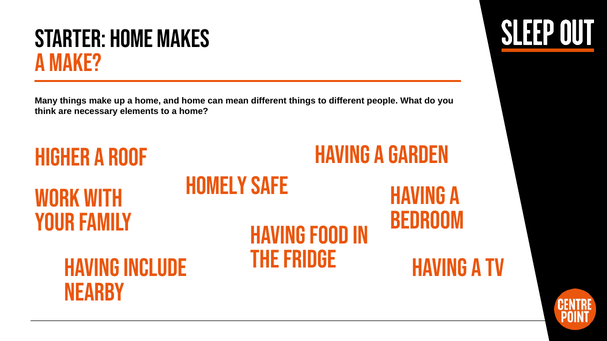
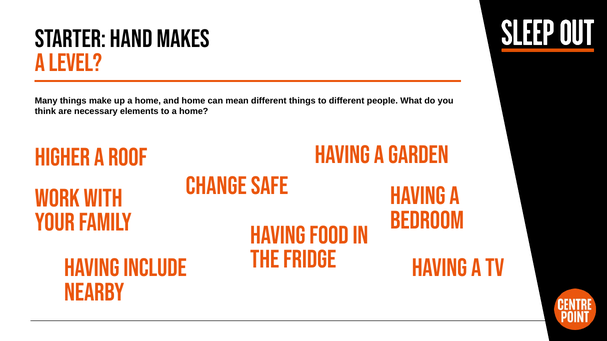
Starter Home: Home -> Hand (131, 39)
a make: make -> level (75, 63)
Homely: Homely -> Change (216, 186)
